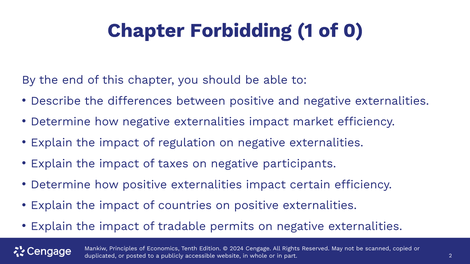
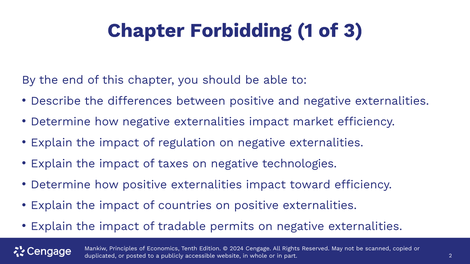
0: 0 -> 3 (353, 30)
participants: participants -> technologies (300, 164)
certain: certain -> toward (310, 185)
